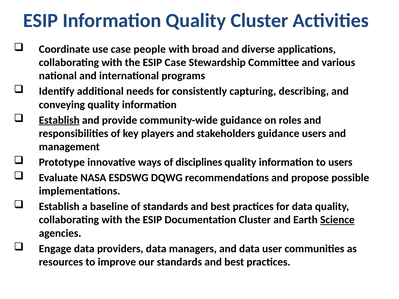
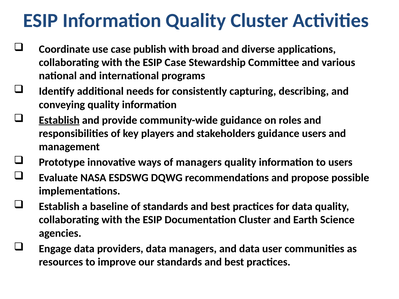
people: people -> publish (150, 49)
of disciplines: disciplines -> managers (199, 162)
Science underline: present -> none (337, 220)
